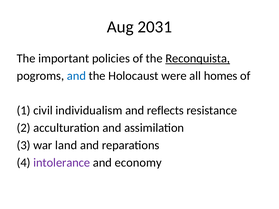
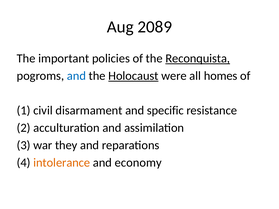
2031: 2031 -> 2089 (155, 27)
Holocaust underline: none -> present (133, 76)
individualism: individualism -> disarmament (89, 111)
reflects: reflects -> specific (165, 111)
land: land -> they (66, 145)
intolerance colour: purple -> orange (62, 163)
